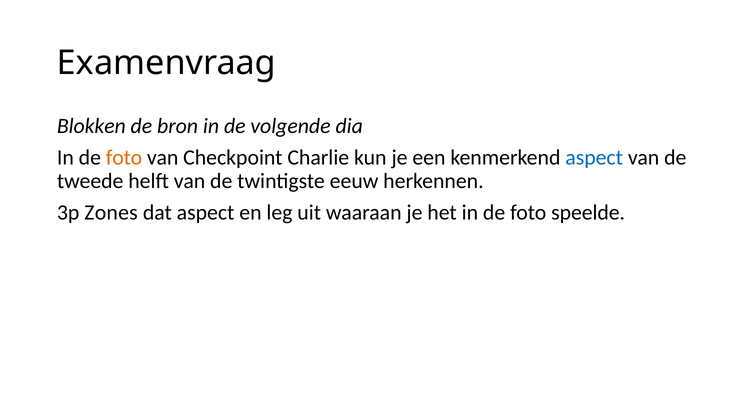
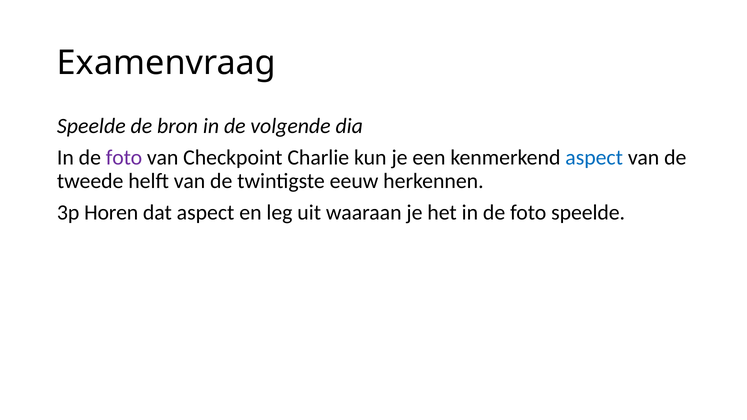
Blokken: Blokken -> Speelde (91, 126)
foto colour: orange -> purple (124, 158)
Zones: Zones -> Horen (111, 212)
